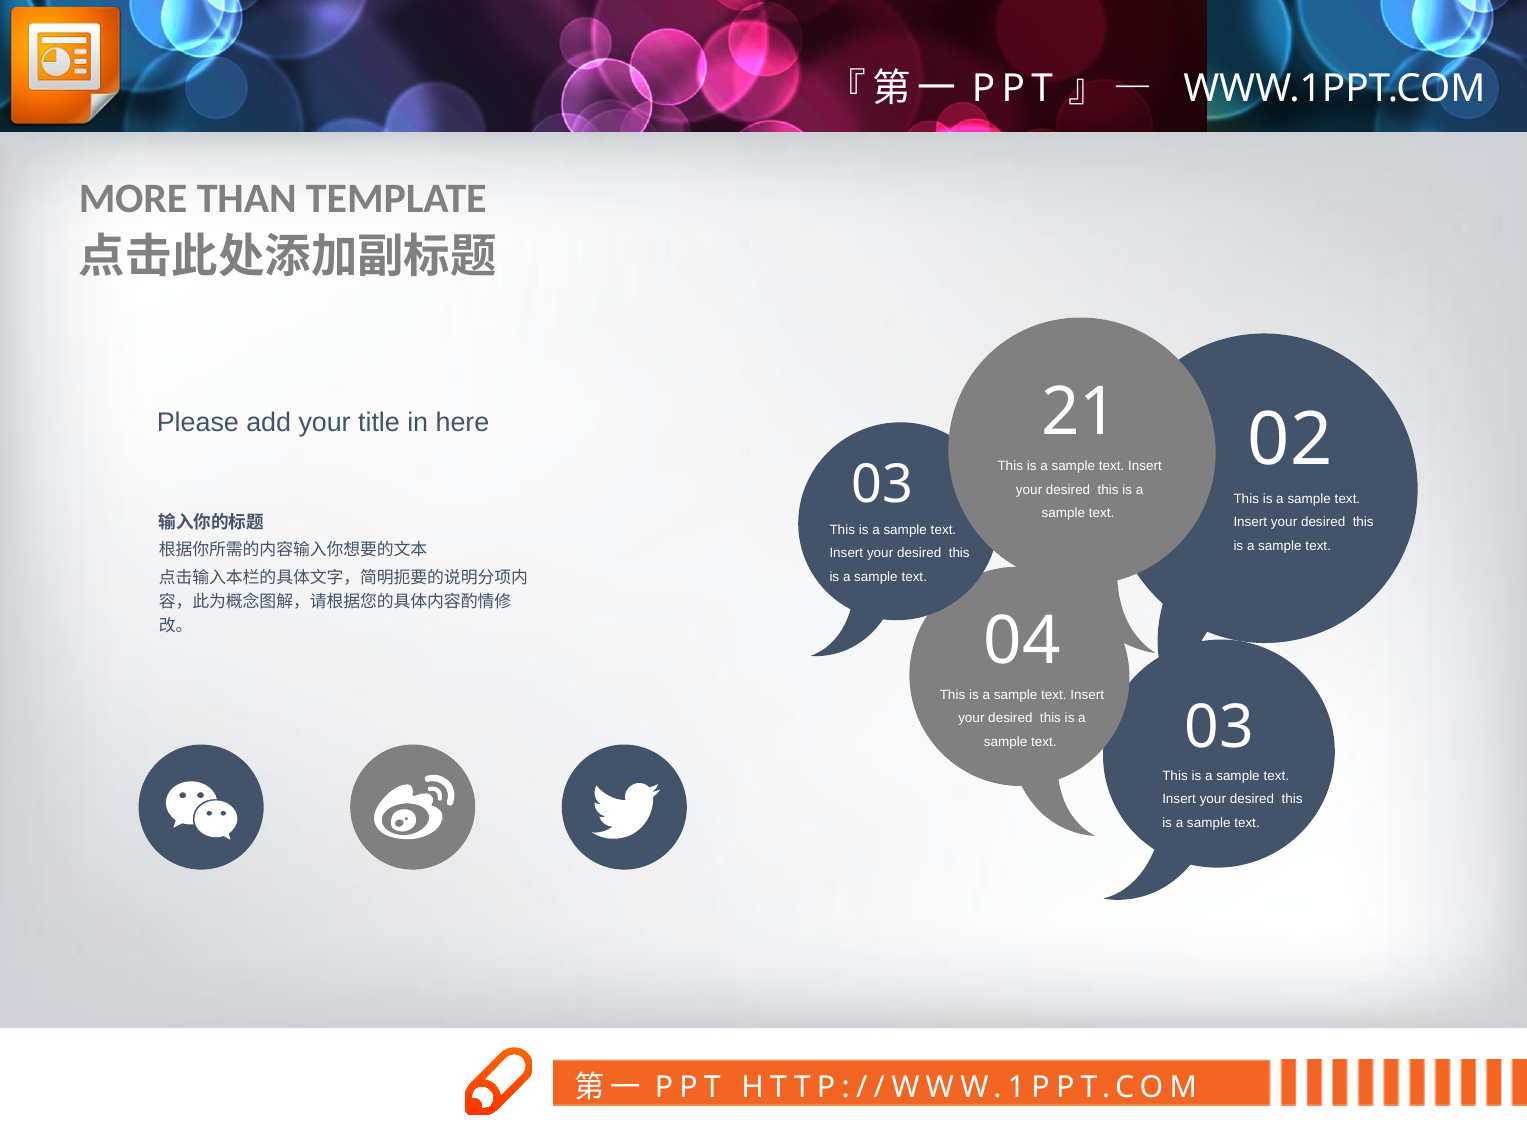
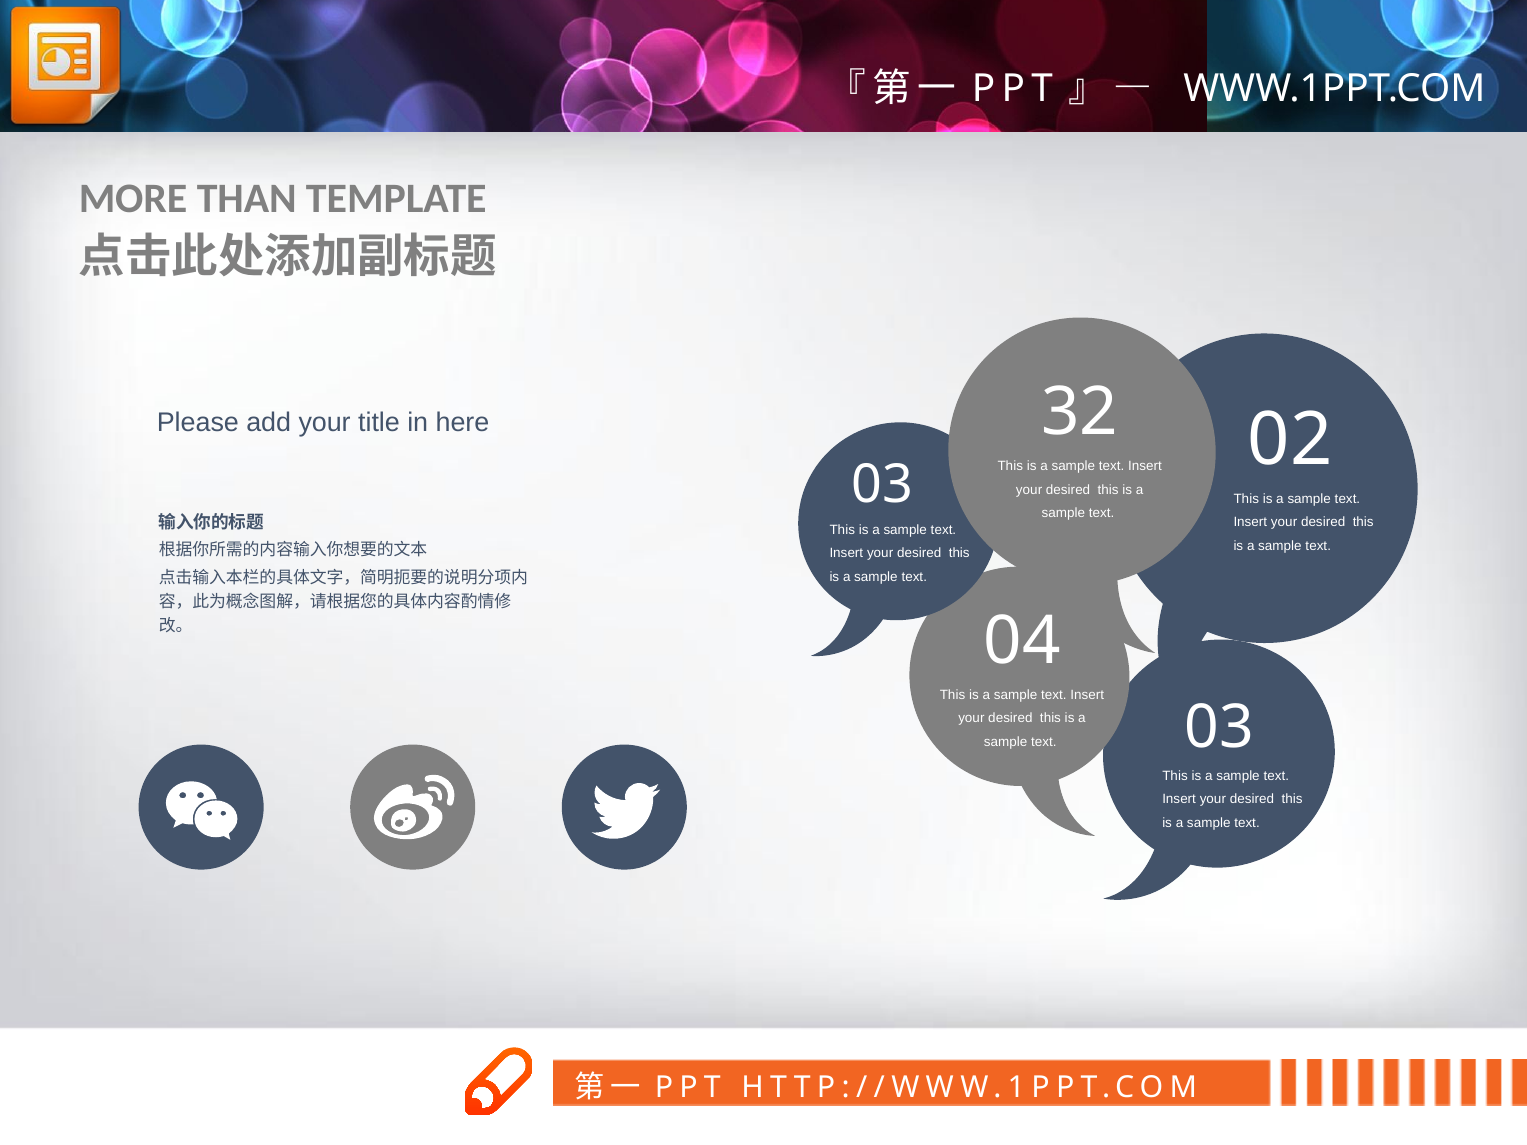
21: 21 -> 32 (1080, 413)
